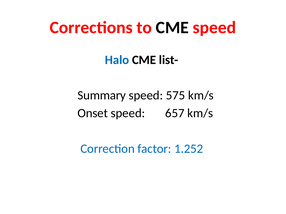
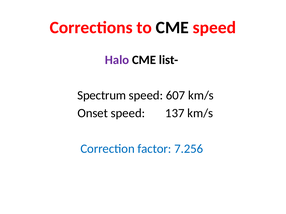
Halo colour: blue -> purple (117, 60)
Summary: Summary -> Spectrum (102, 96)
575: 575 -> 607 (176, 96)
657: 657 -> 137 (175, 113)
1.252: 1.252 -> 7.256 (189, 149)
